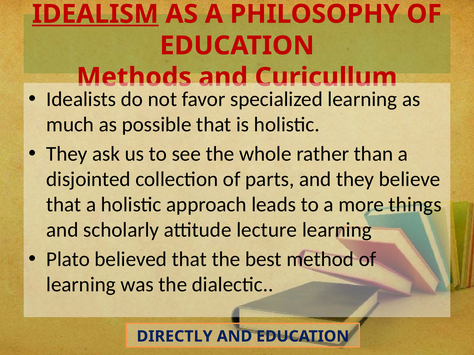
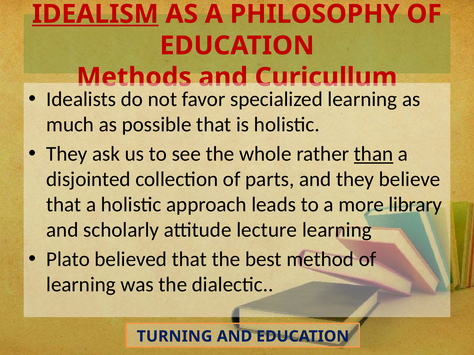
than underline: none -> present (374, 154)
things: things -> library (415, 205)
DIRECTLY: DIRECTLY -> TURNING (175, 337)
